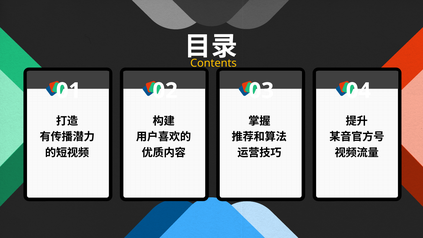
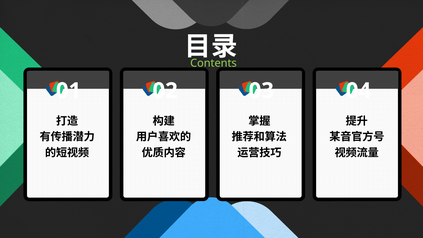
Contents colour: yellow -> light green (213, 63)
